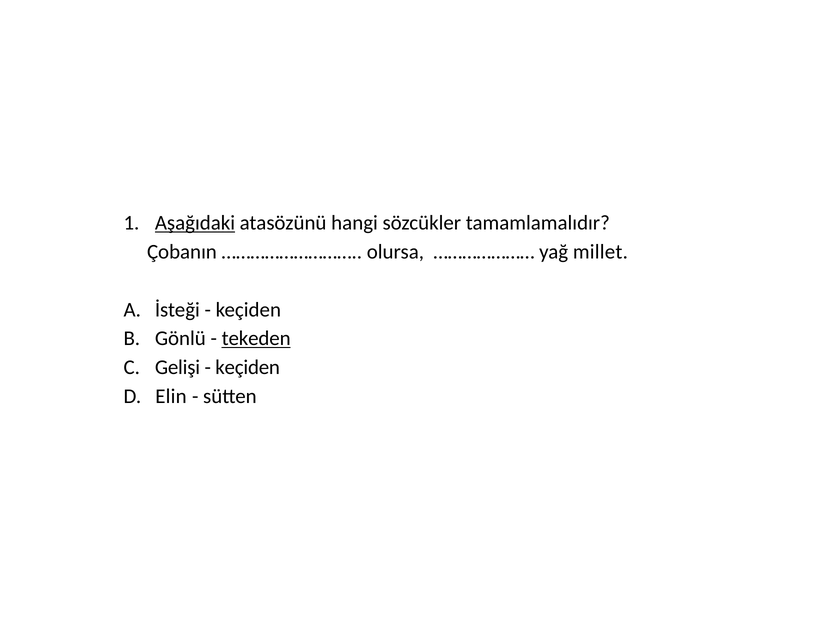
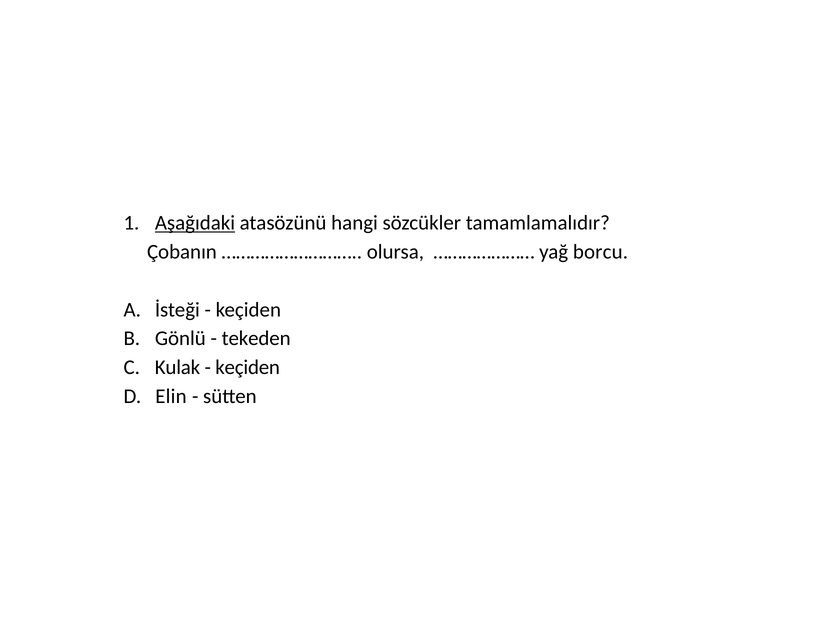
millet: millet -> borcu (600, 252)
tekeden underline: present -> none (256, 338)
Gelişi: Gelişi -> Kulak (177, 367)
